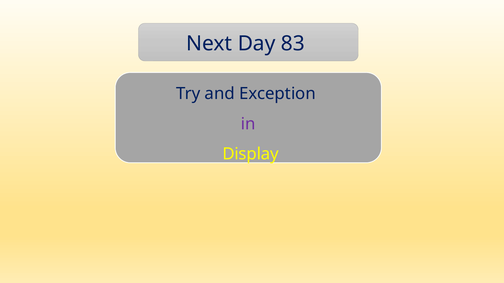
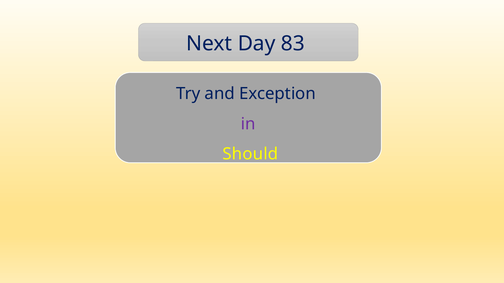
Display: Display -> Should (250, 154)
